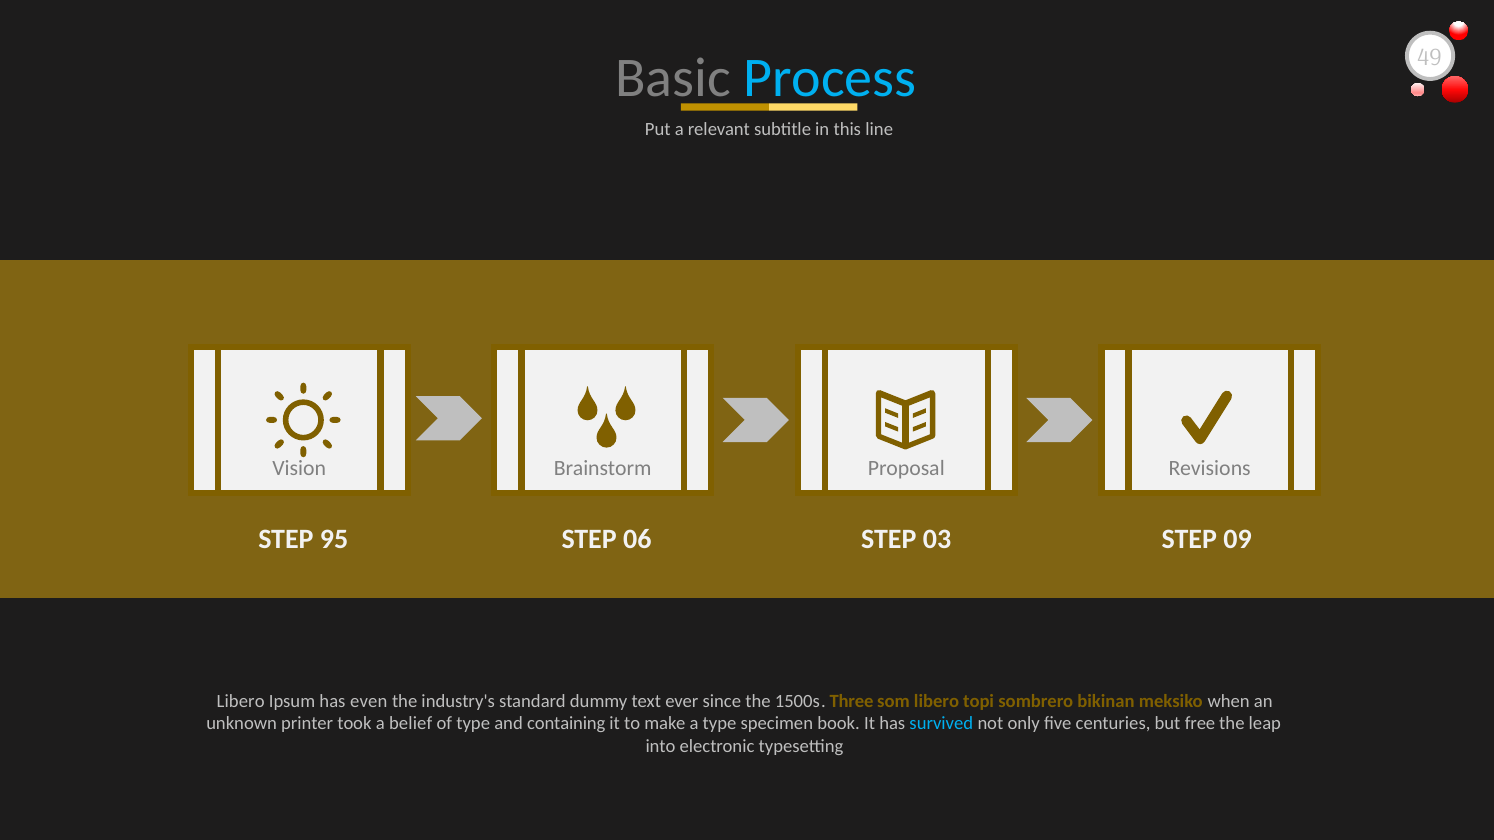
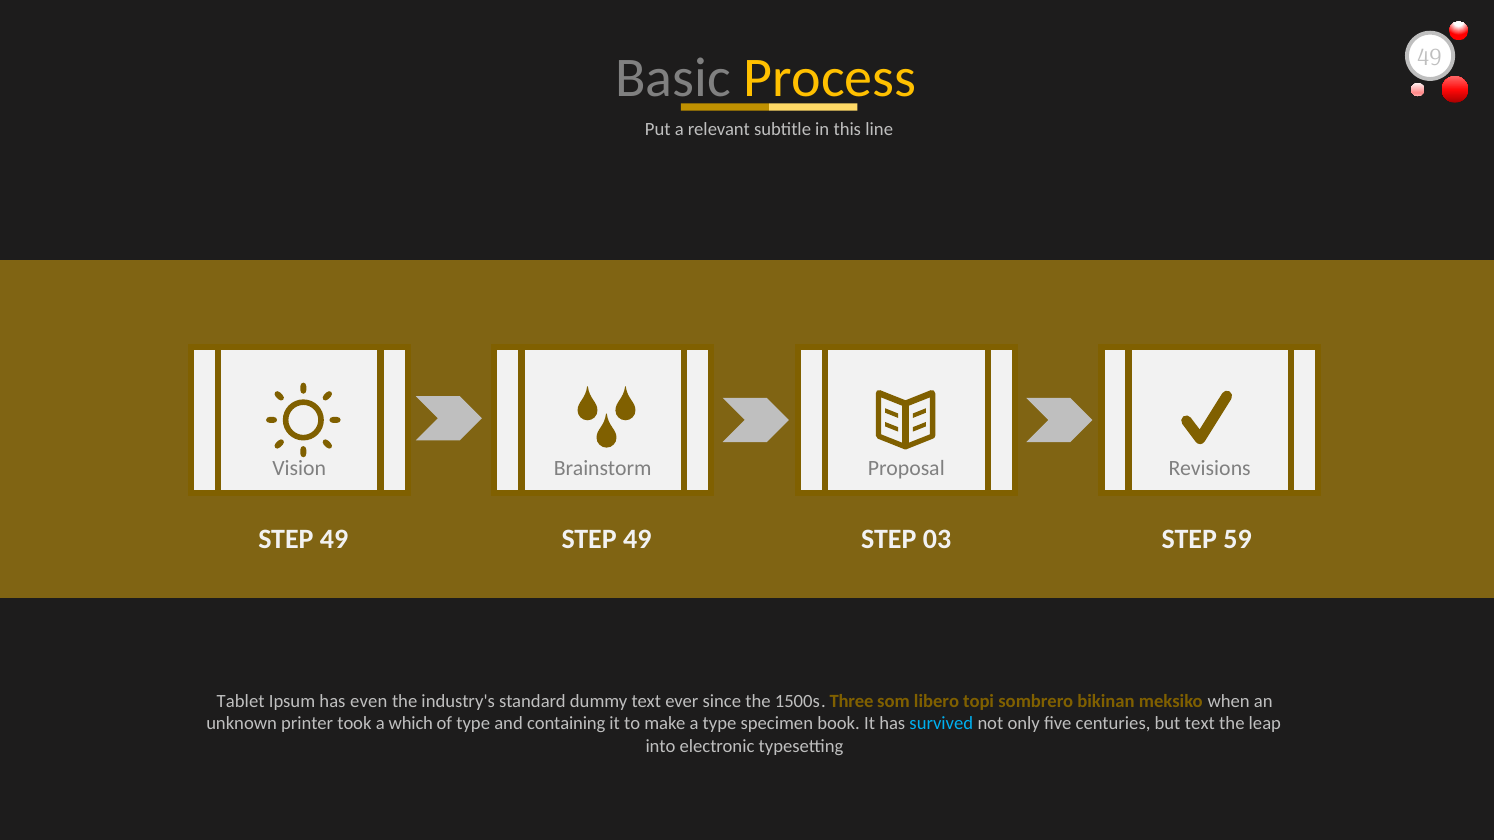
Process colour: light blue -> yellow (830, 78)
95: 95 -> 49 (334, 539)
06: 06 -> 49 (637, 539)
09: 09 -> 59 (1238, 539)
Libero: Libero -> Tablet (241, 701)
belief: belief -> which (411, 724)
but free: free -> text (1200, 724)
